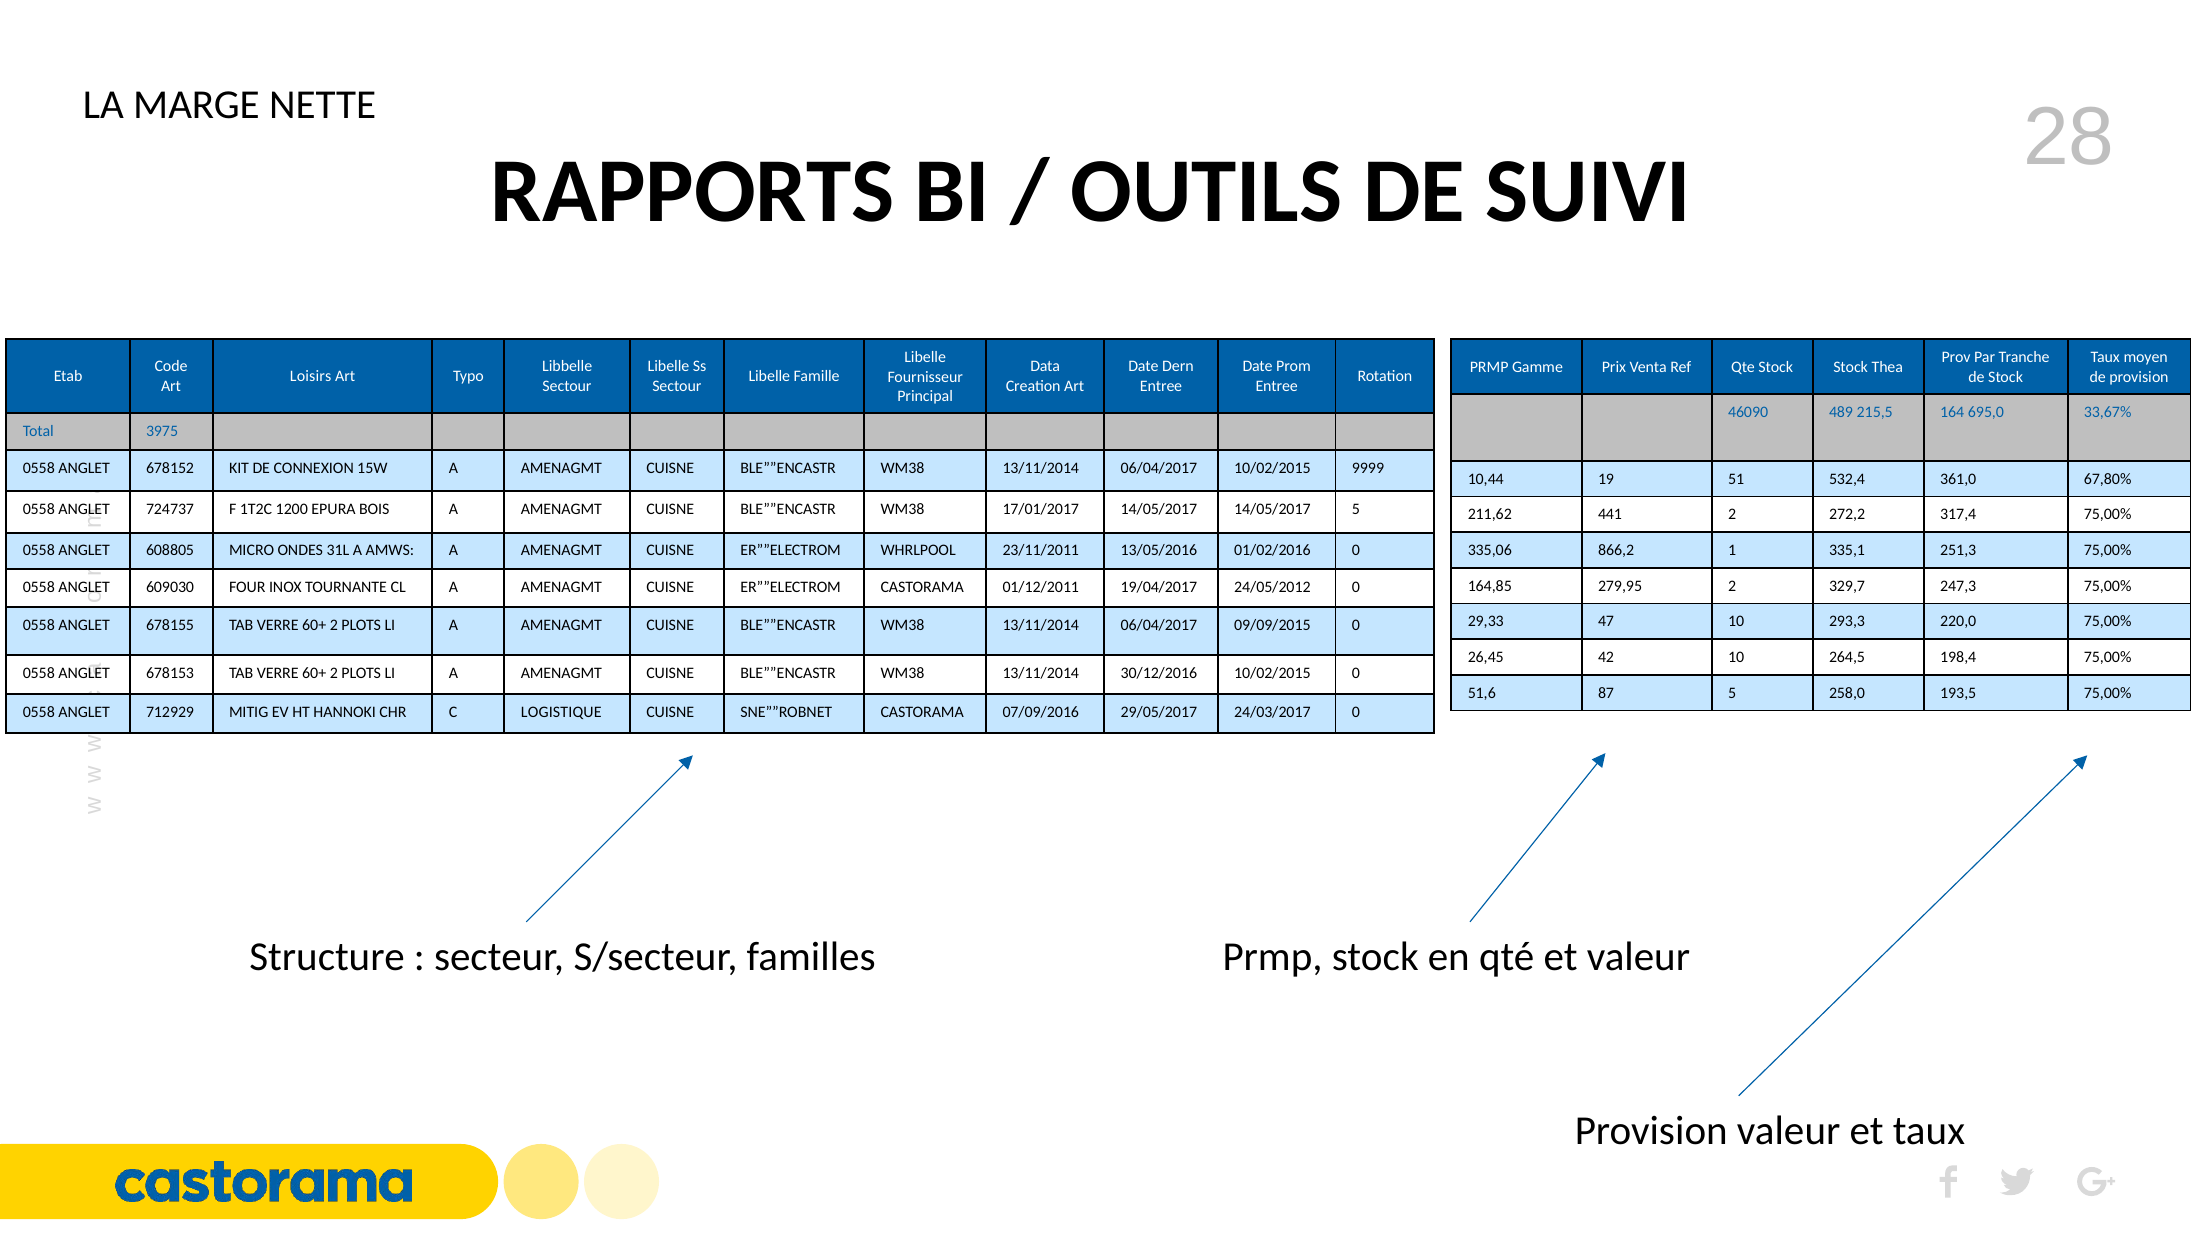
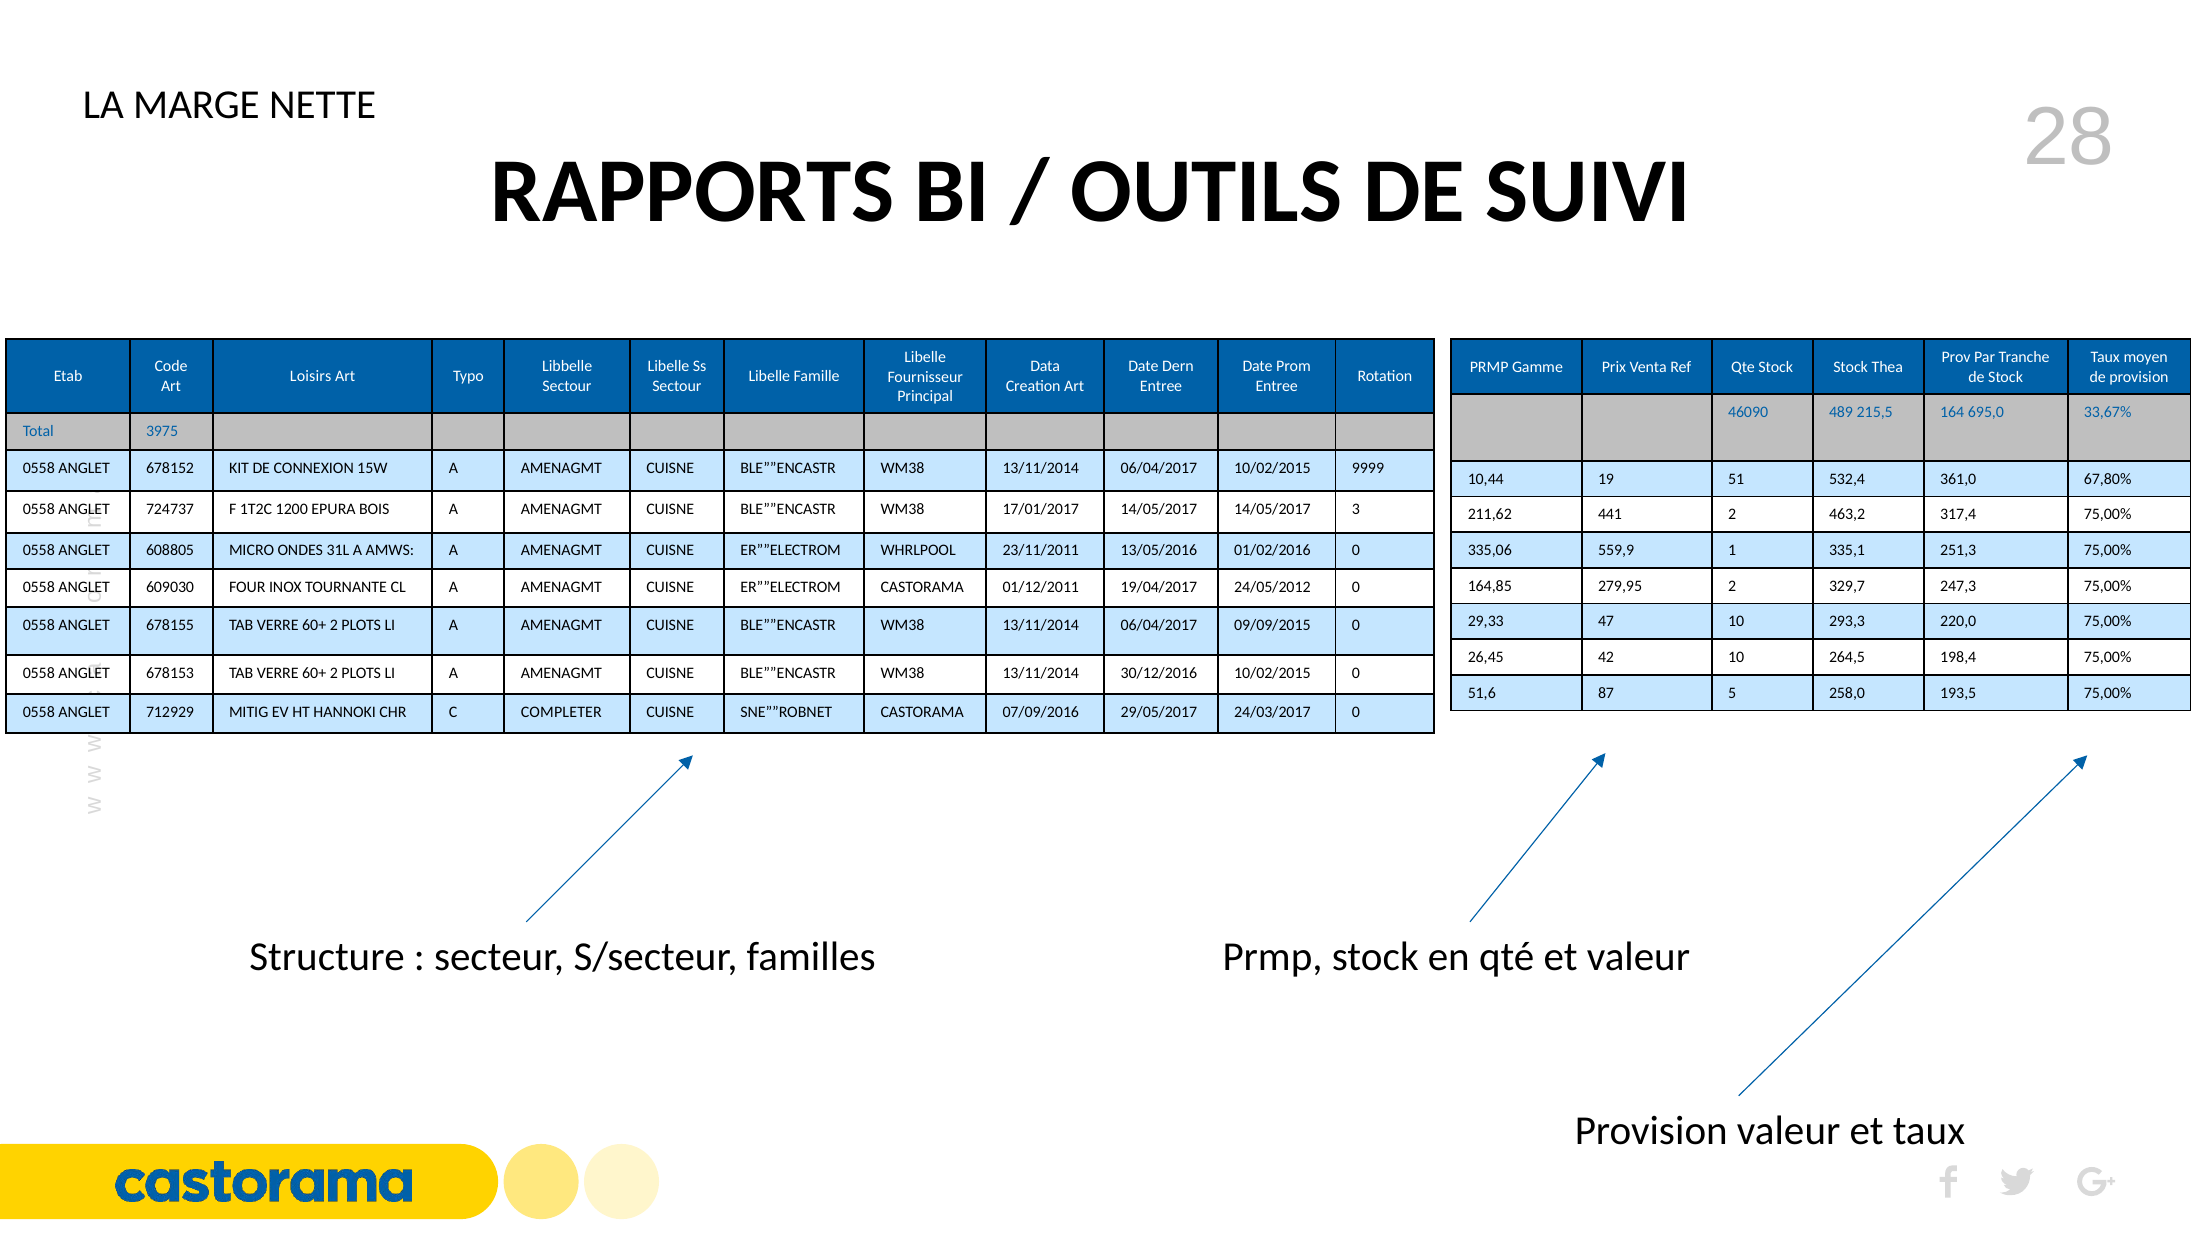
14/05/2017 5: 5 -> 3 (1356, 509)
272,2: 272,2 -> 463,2 (1847, 514)
866,2: 866,2 -> 559,9 (1616, 550)
LOGISTIQUE: LOGISTIQUE -> COMPLETER (561, 712)
